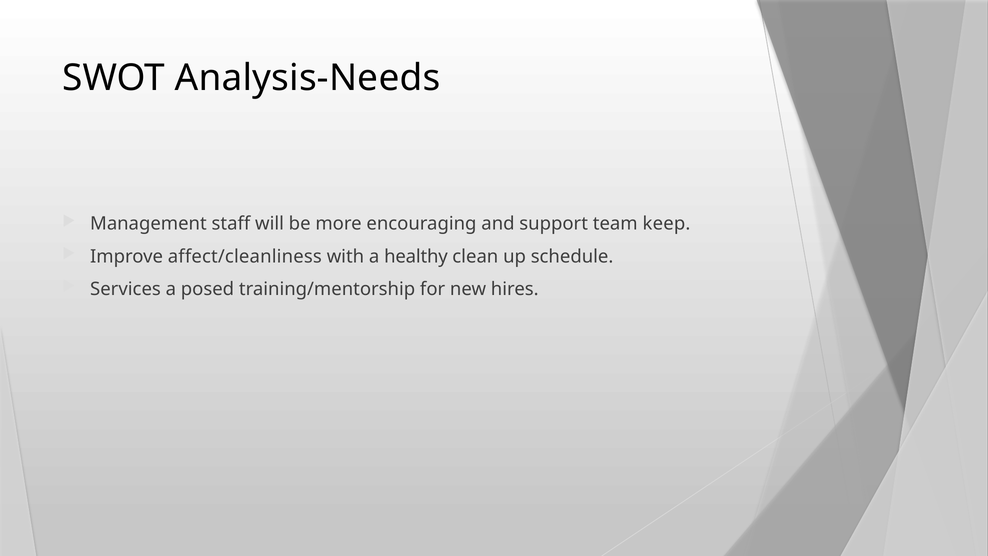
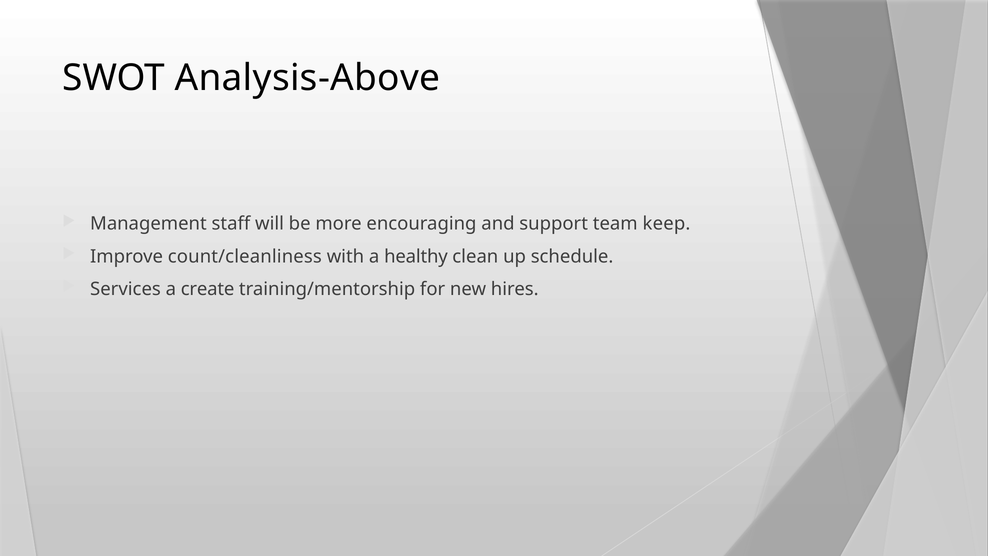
Analysis-Needs: Analysis-Needs -> Analysis-Above (307, 78)
affect/cleanliness: affect/cleanliness -> count/cleanliness (245, 256)
posed: posed -> create (208, 289)
